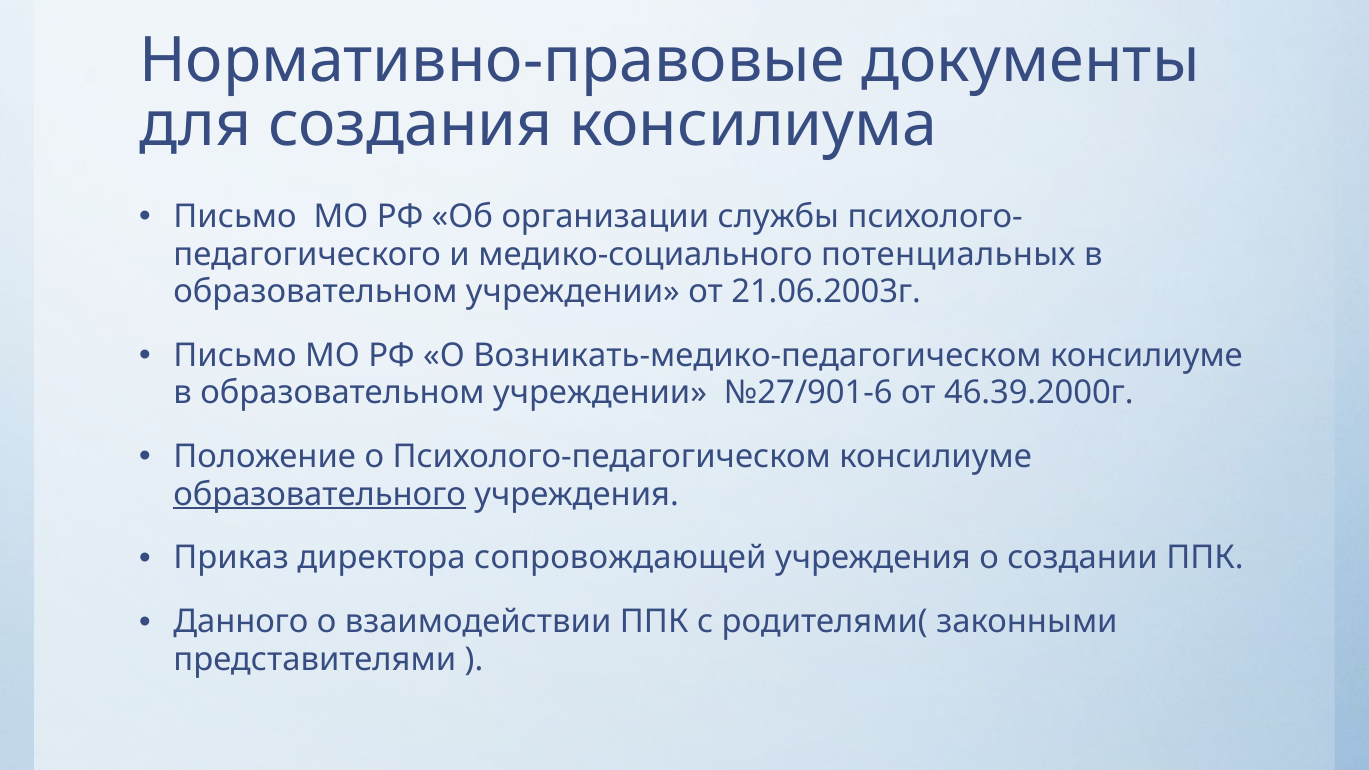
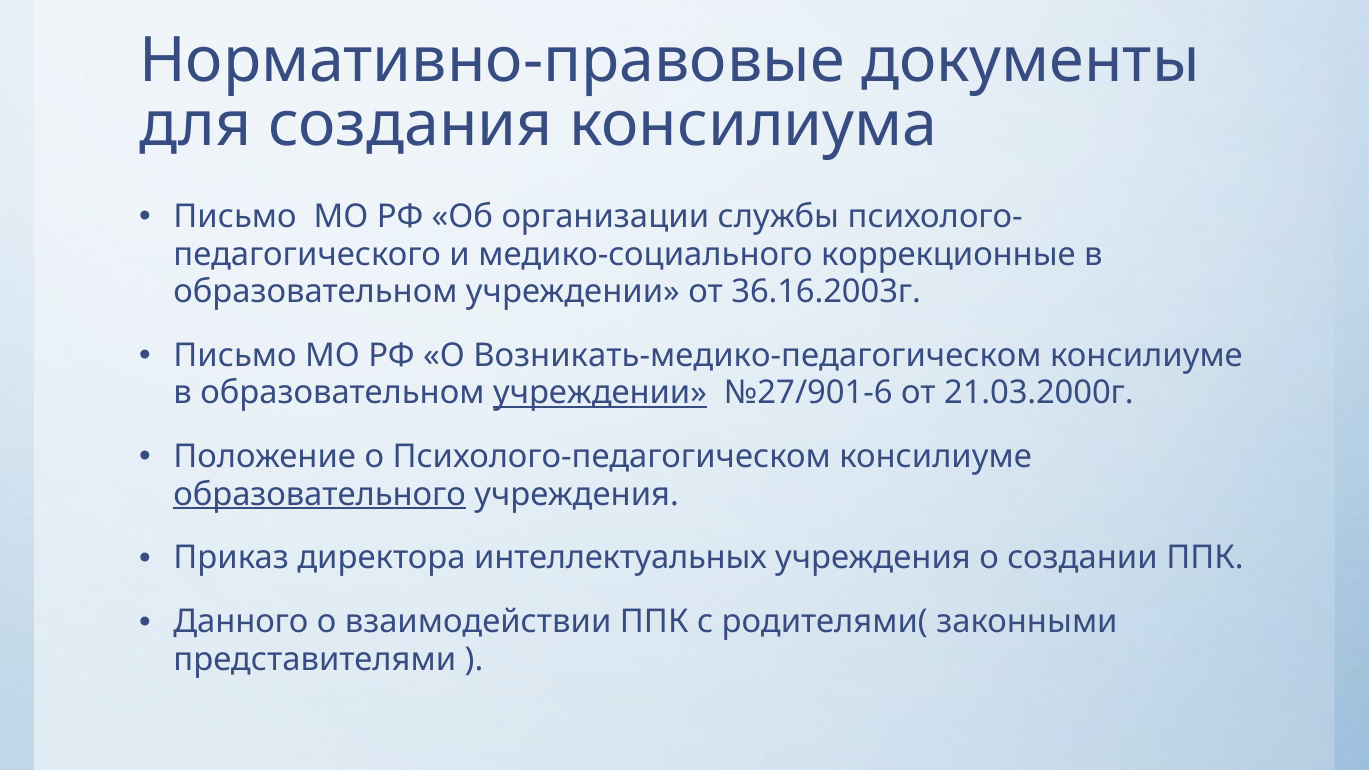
потенциальных: потенциальных -> коррекционные (948, 254)
21.06.2003г: 21.06.2003г -> 36.16.2003г (826, 292)
учреждении underline: none -> present (600, 393)
46.39.2000г: 46.39.2000г -> 21.03.2000г (1039, 393)
сопровождающей: сопровождающей -> интеллектуальных (621, 558)
